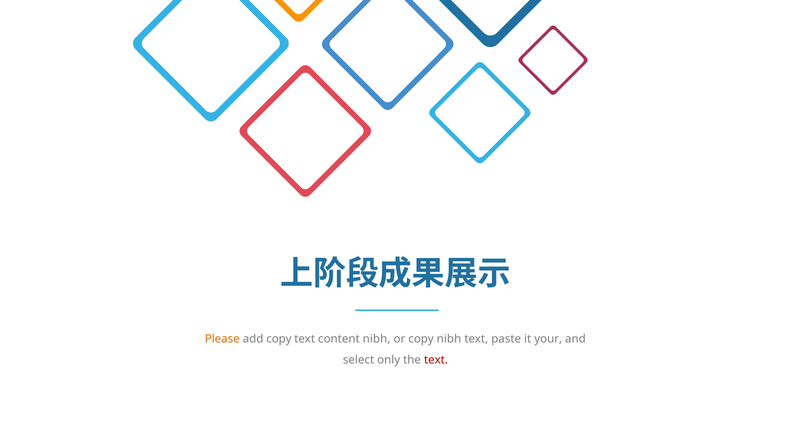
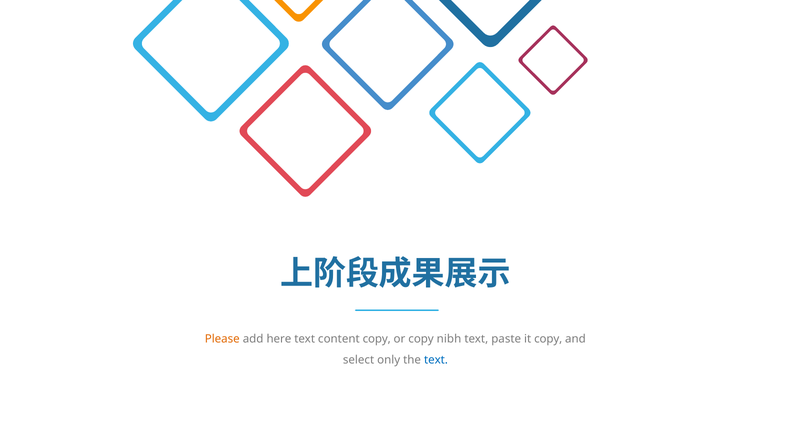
add copy: copy -> here (279, 339)
content nibh: nibh -> copy (377, 339)
it your: your -> copy (548, 339)
text colour: red -> blue (436, 360)
